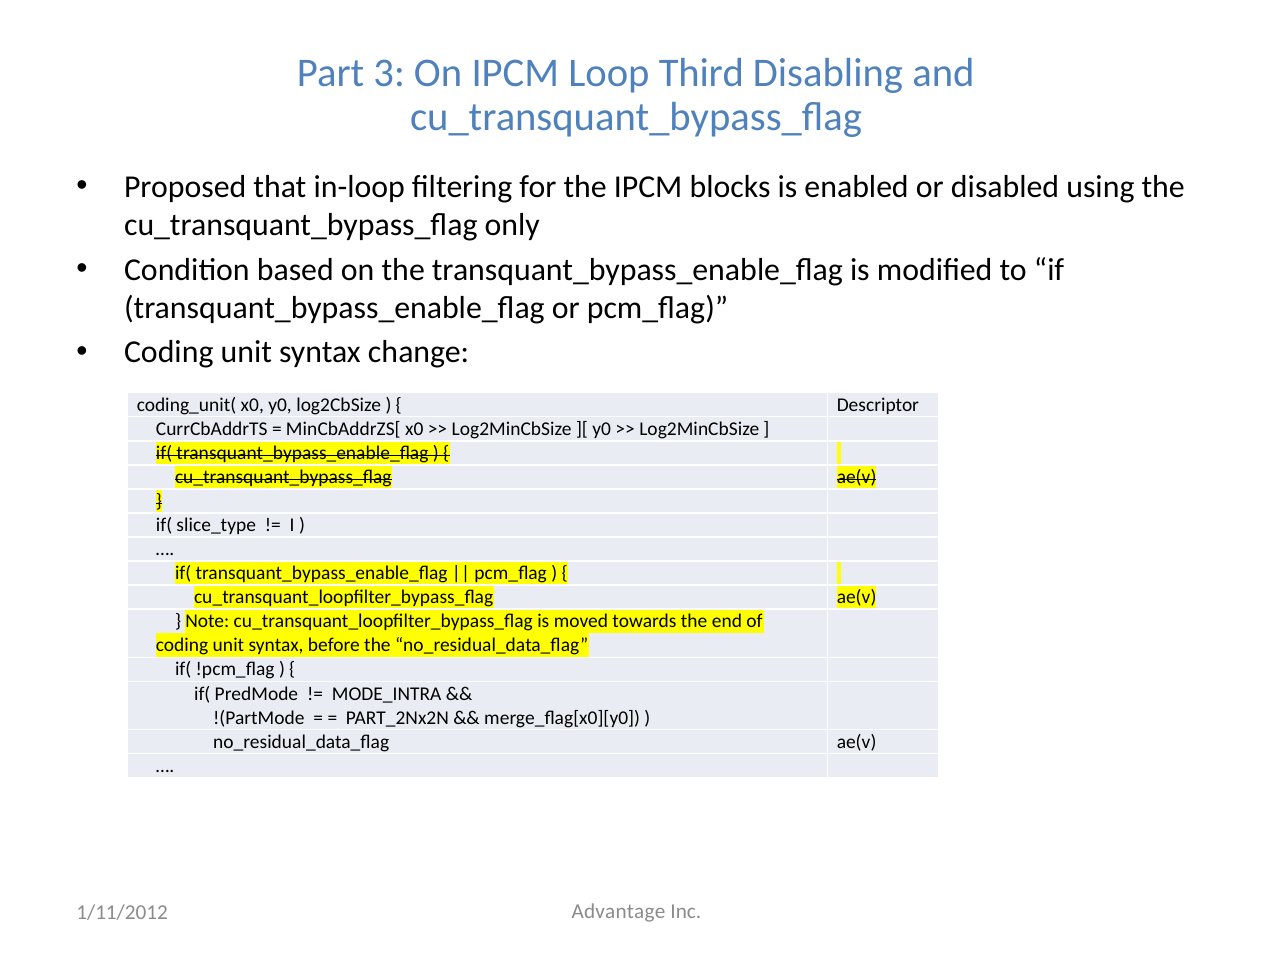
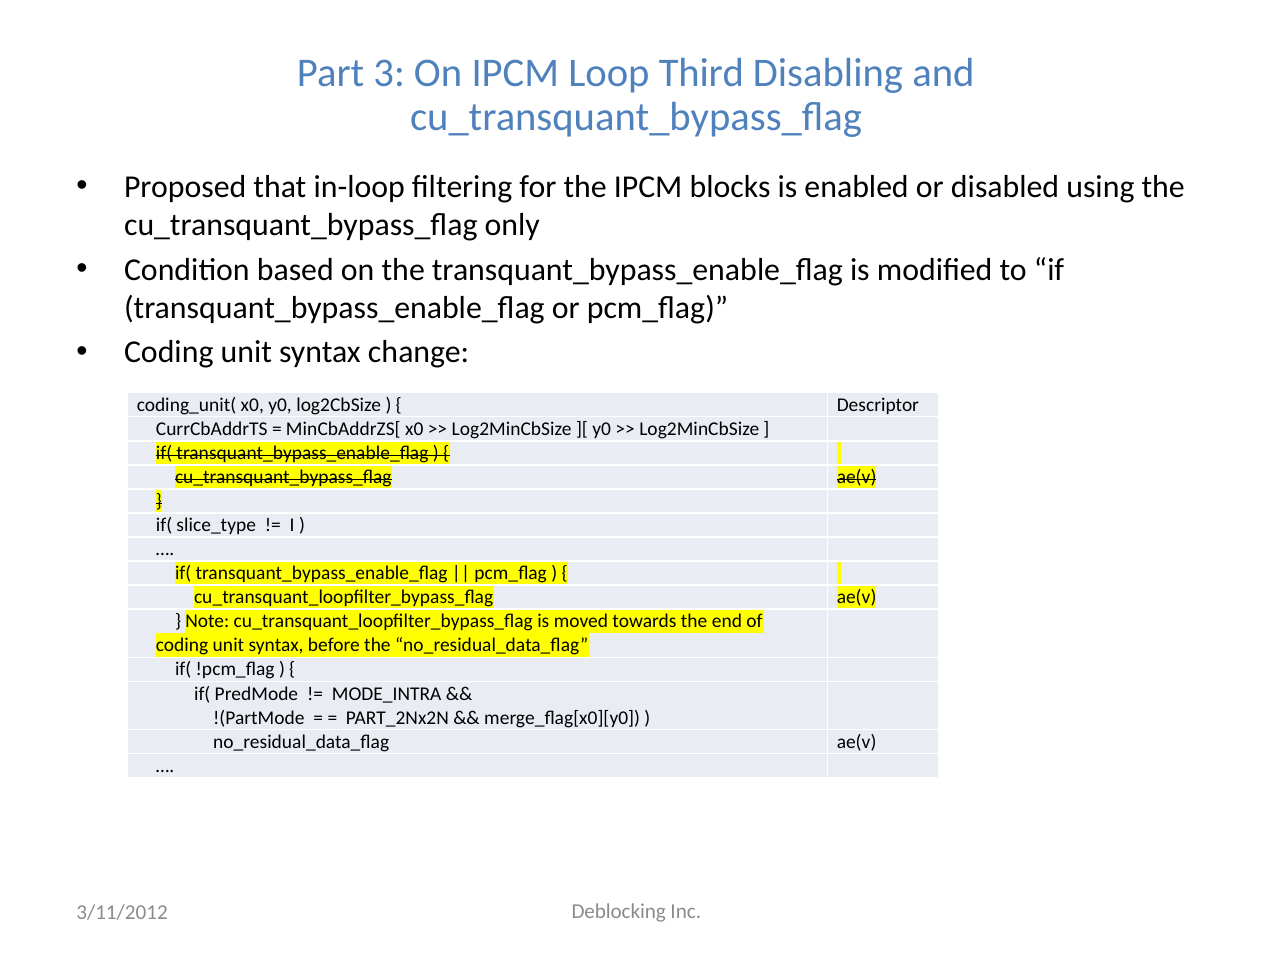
Advantage: Advantage -> Deblocking (619, 912)
1/11/2012: 1/11/2012 -> 3/11/2012 (122, 912)
